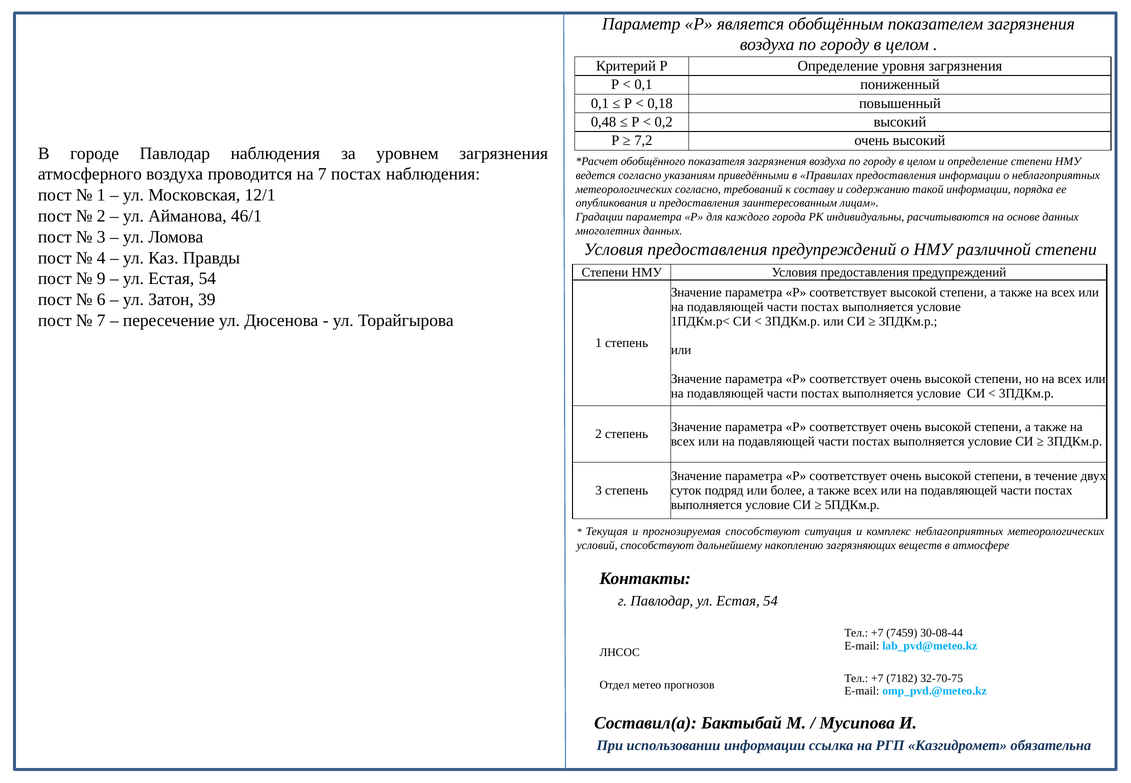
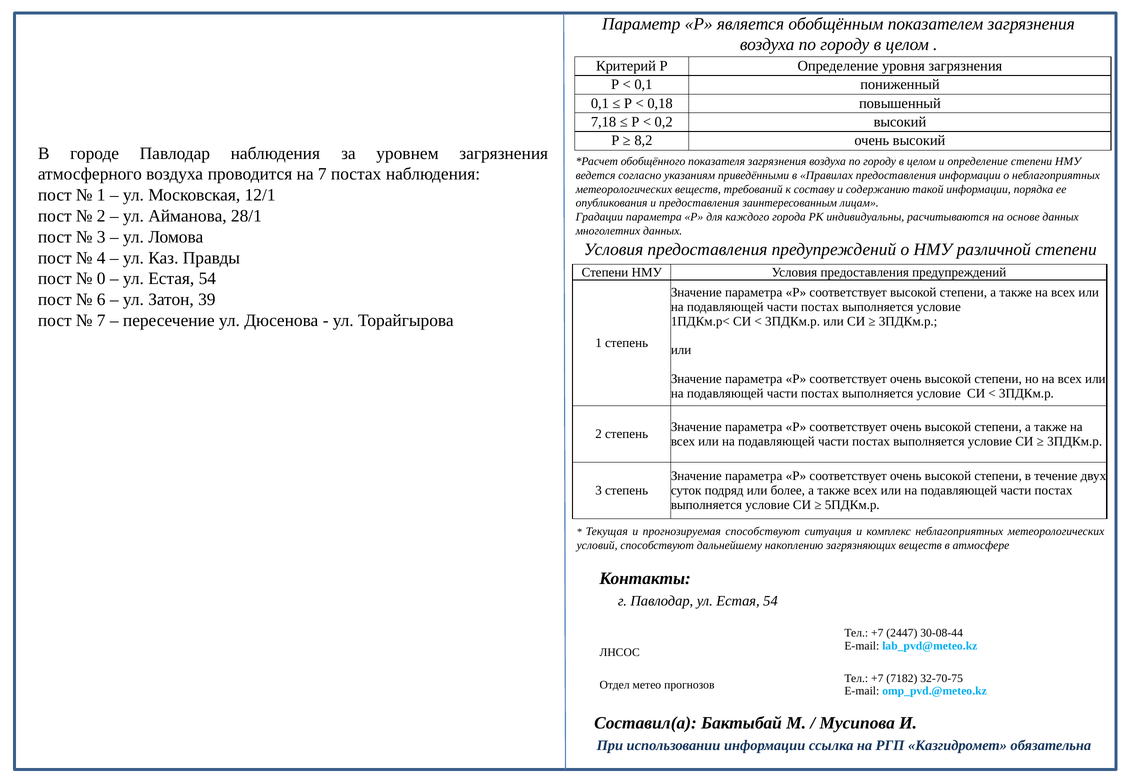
0,48: 0,48 -> 7,18 (604, 122)
7,2: 7,2 -> 8,2 (643, 141)
метеорологических согласно: согласно -> веществ (698, 189)
46/1: 46/1 -> 28/1 (246, 216)
9: 9 -> 0 (101, 279)
7459: 7459 -> 2447 (902, 633)
